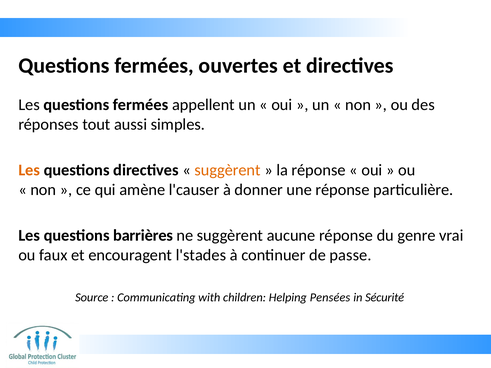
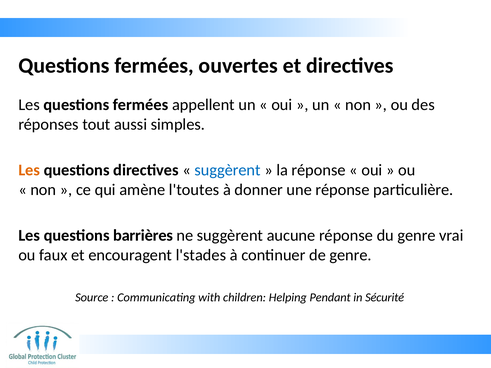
suggèrent colour: orange -> blue (228, 170)
l'causer: l'causer -> l'toutes (194, 190)
de passe: passe -> genre (351, 255)
Pensées: Pensées -> Pendant (330, 298)
